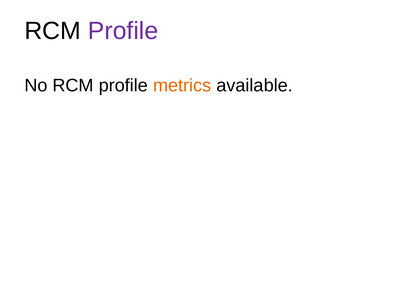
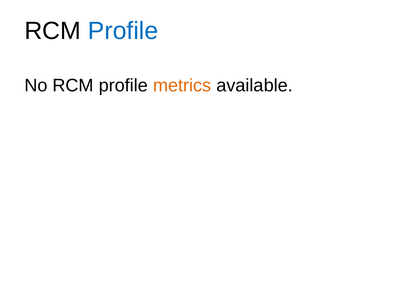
Profile colour: purple -> blue (123, 31)
